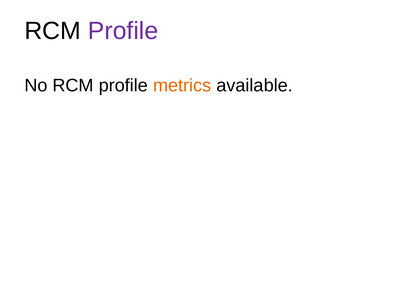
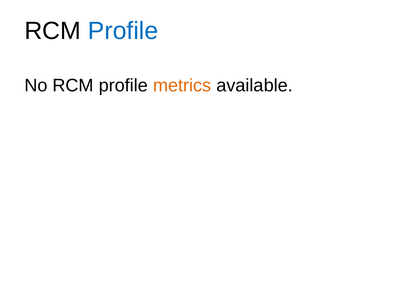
Profile colour: purple -> blue (123, 31)
